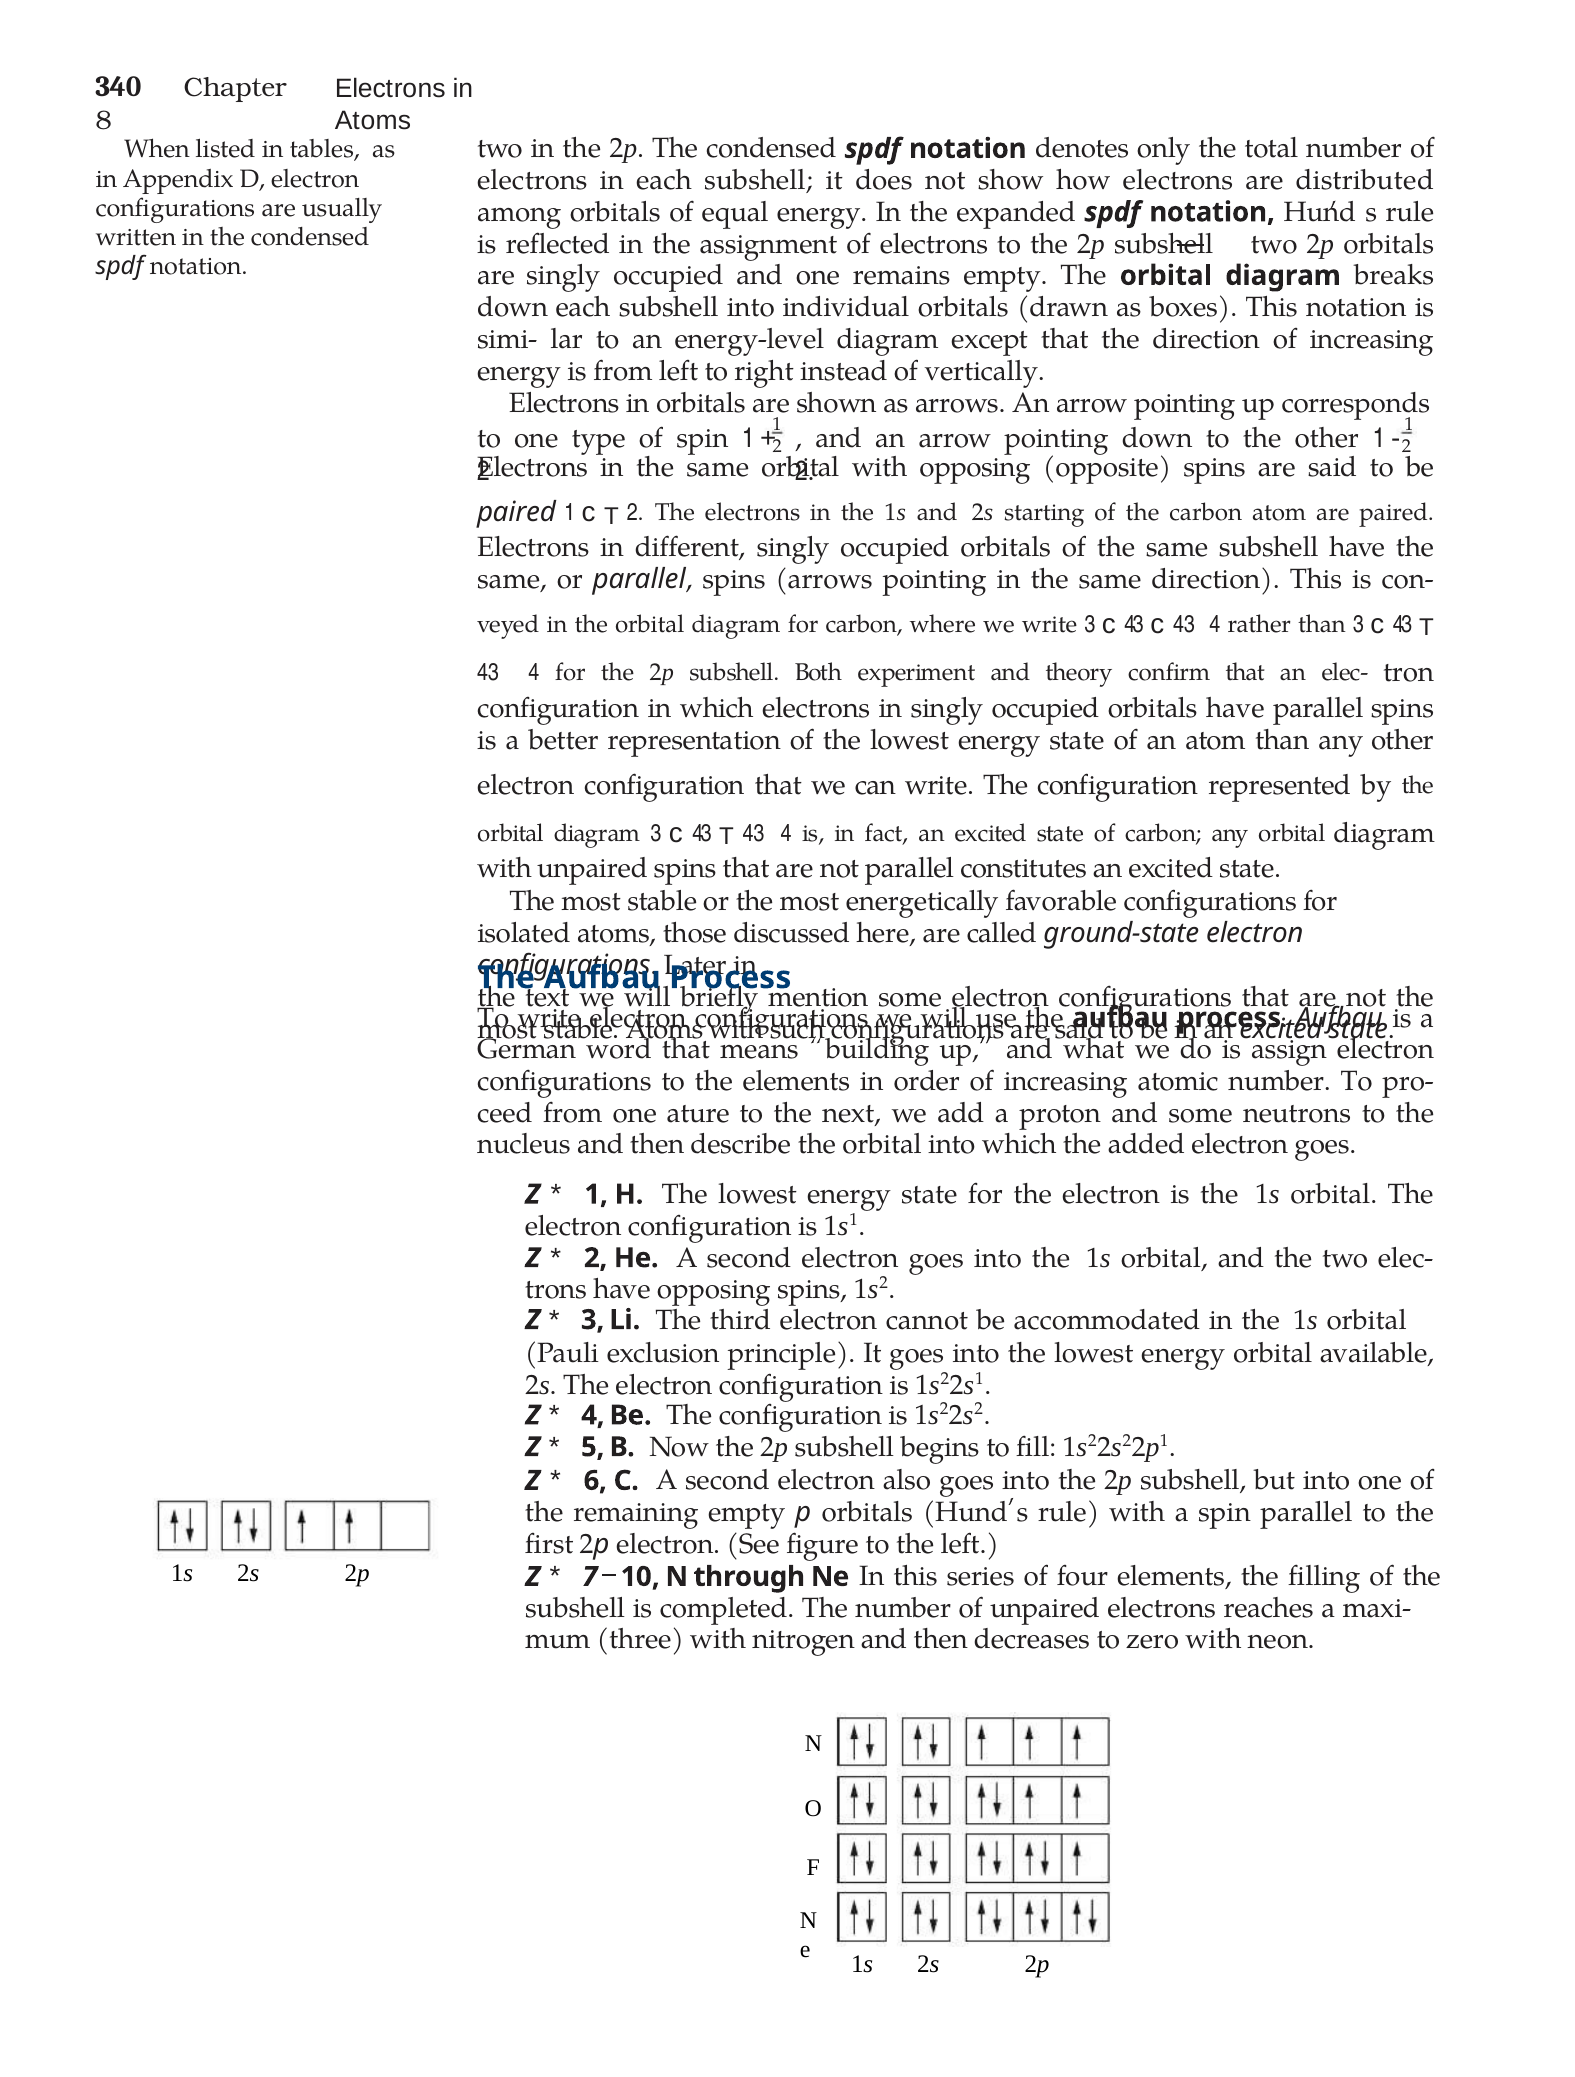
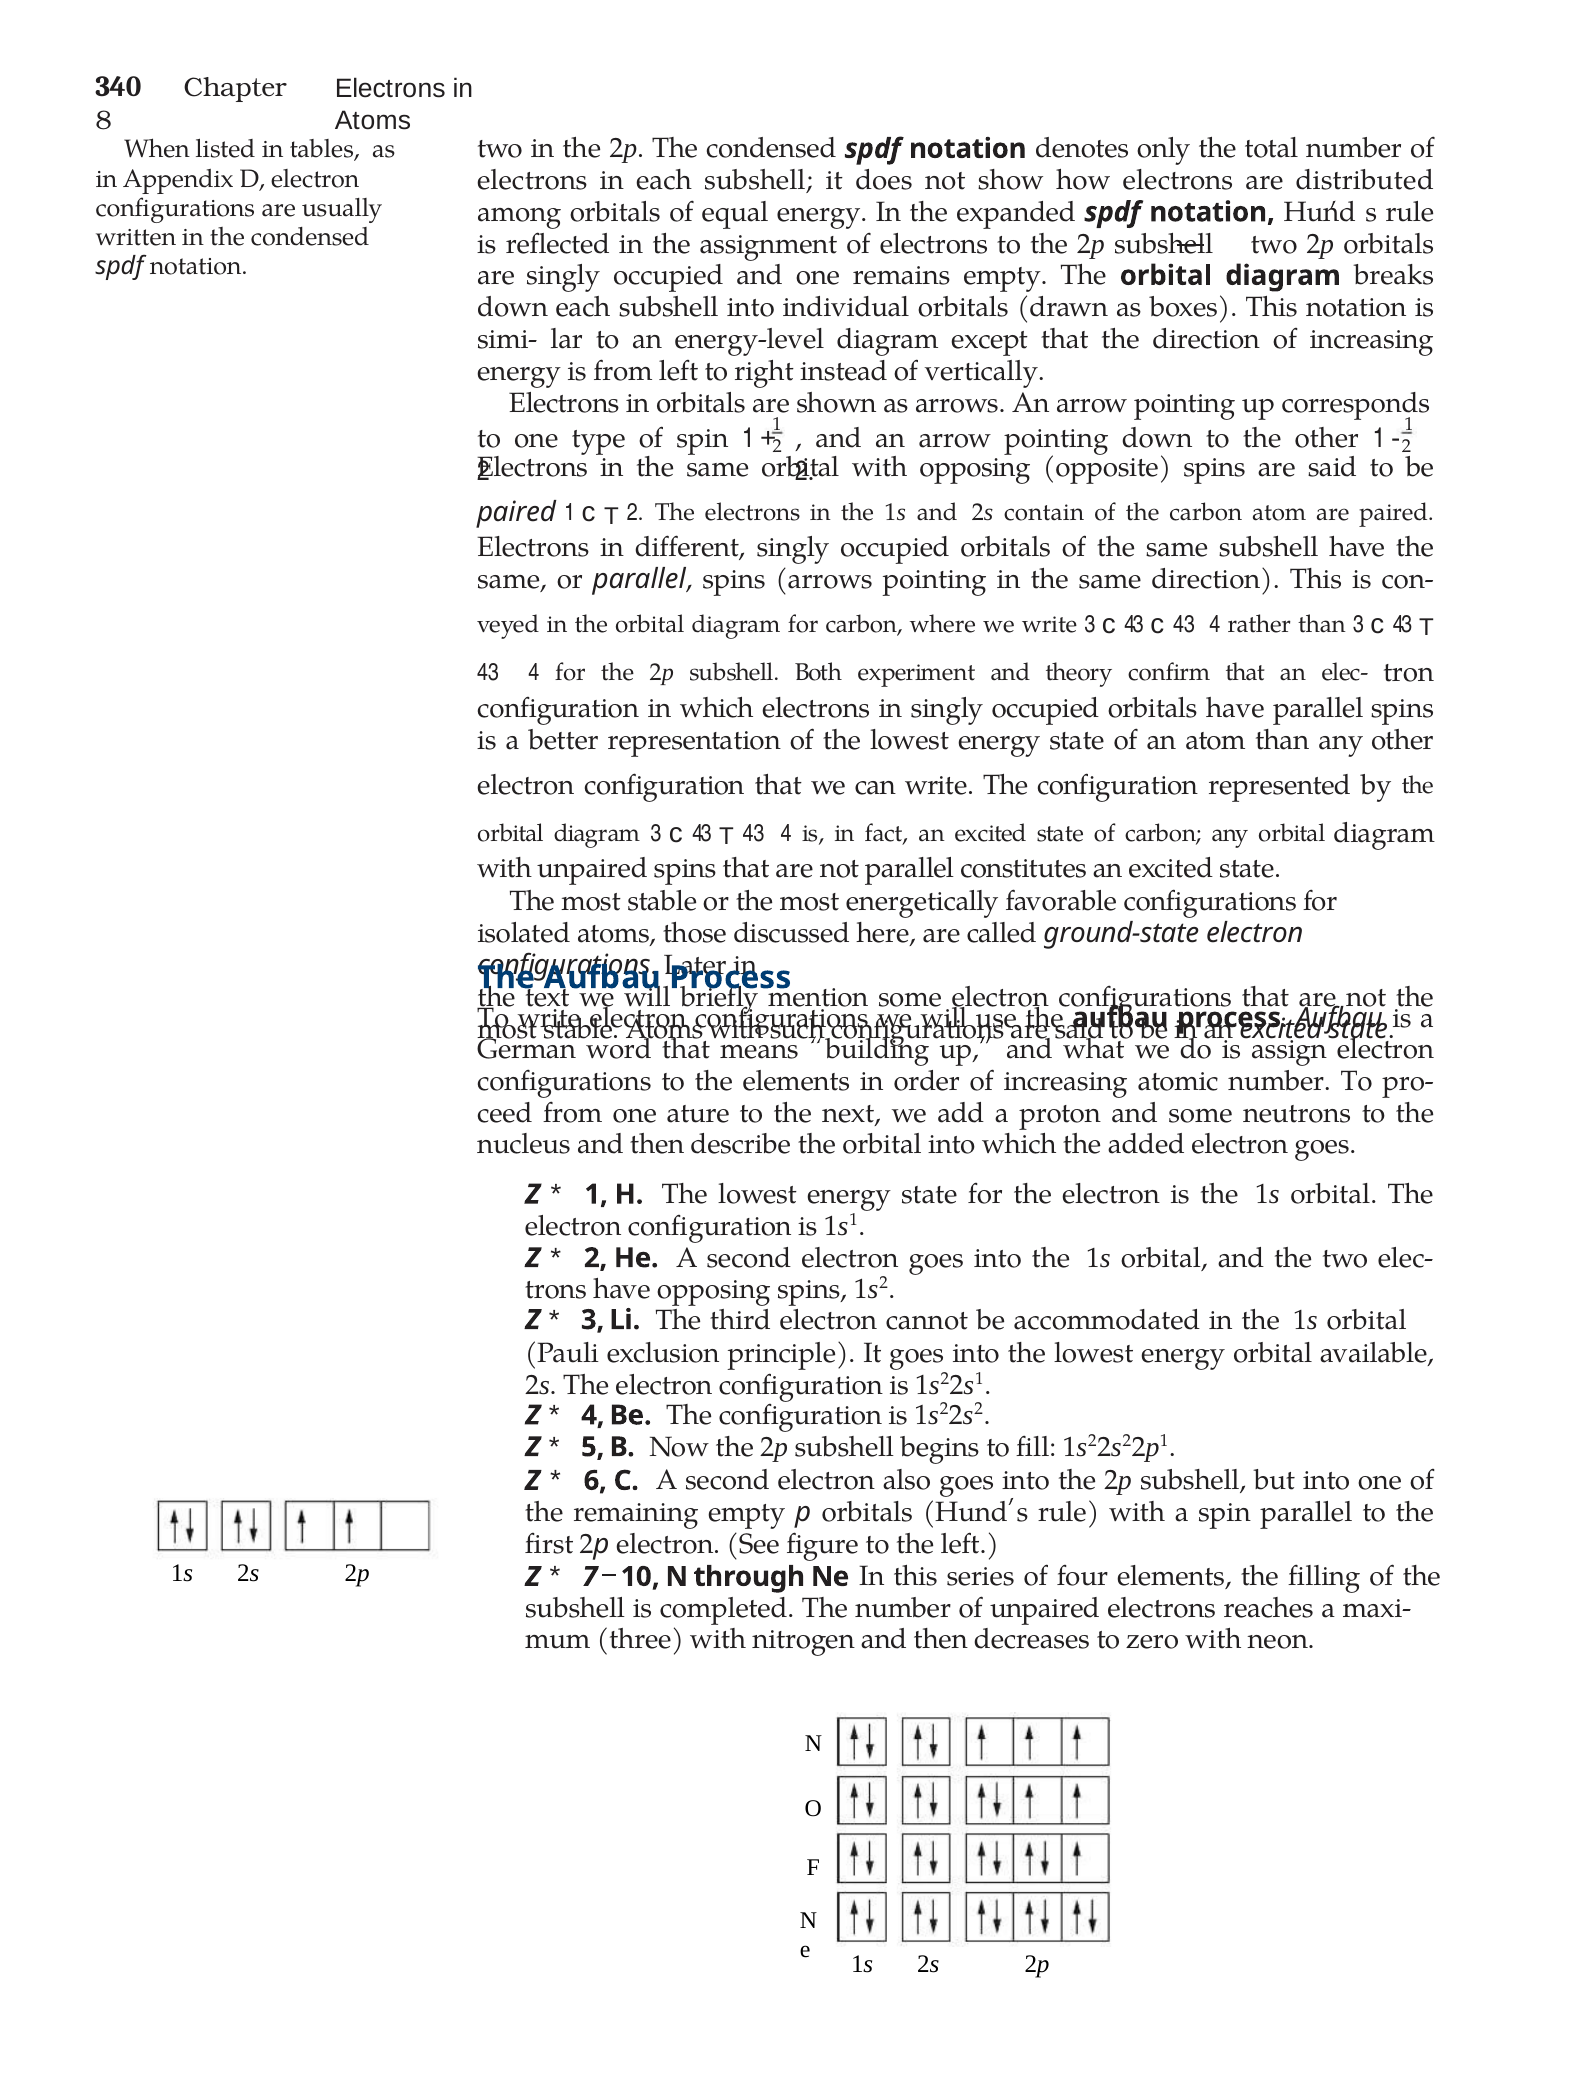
starting: starting -> contain (1044, 513)
